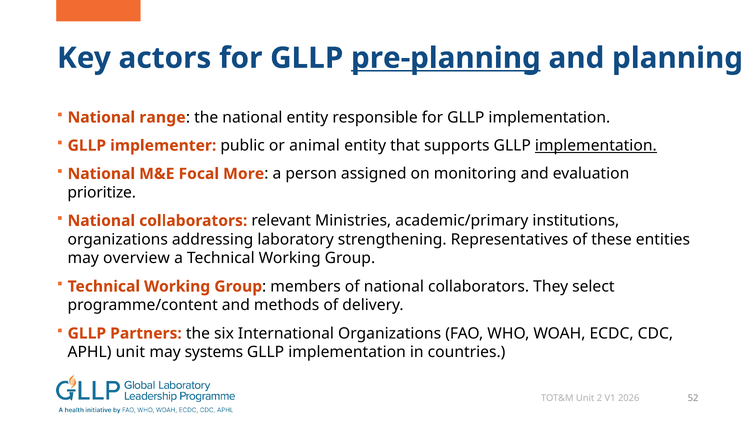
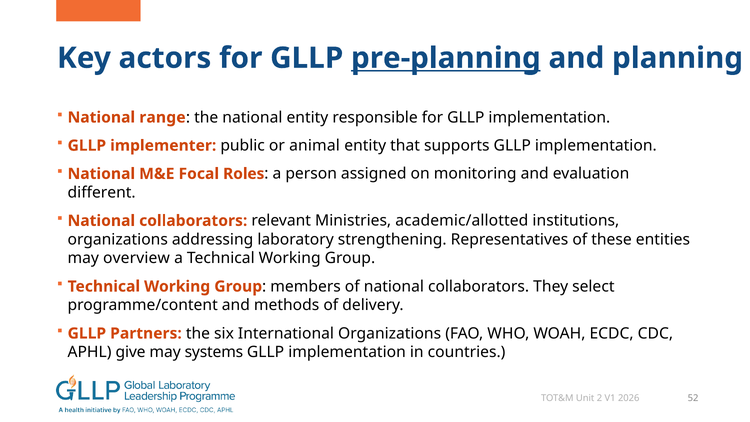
implementation underline: present -> none (596, 146)
More: More -> Roles (244, 174)
prioritize: prioritize -> different (102, 192)
academic/primary: academic/primary -> academic/allotted (462, 221)
APHL unit: unit -> give (131, 352)
